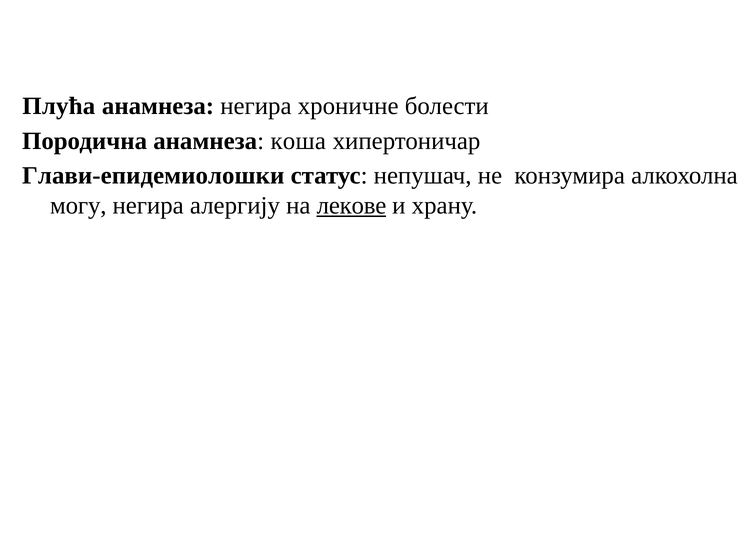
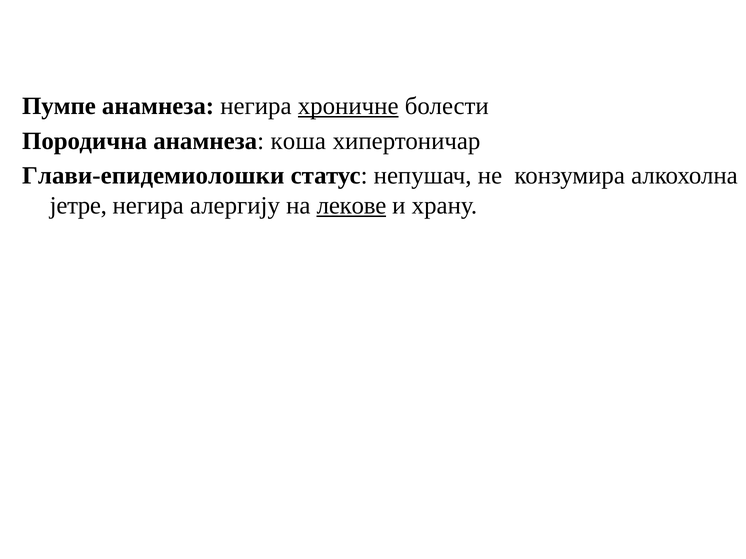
Плућа: Плућа -> Пумпе (59, 106)
хроничне underline: none -> present (348, 106)
могу: могу -> јетре (78, 206)
